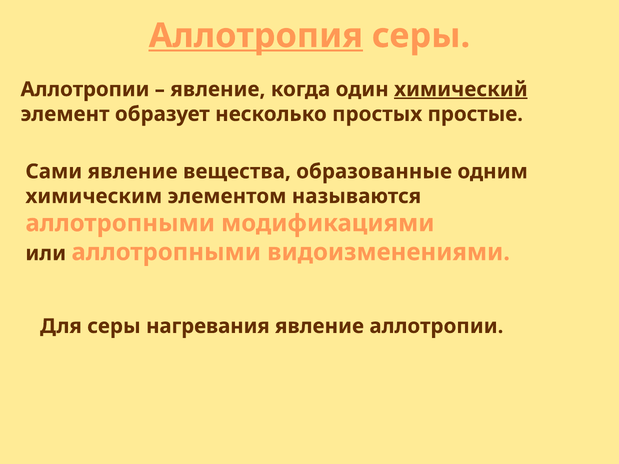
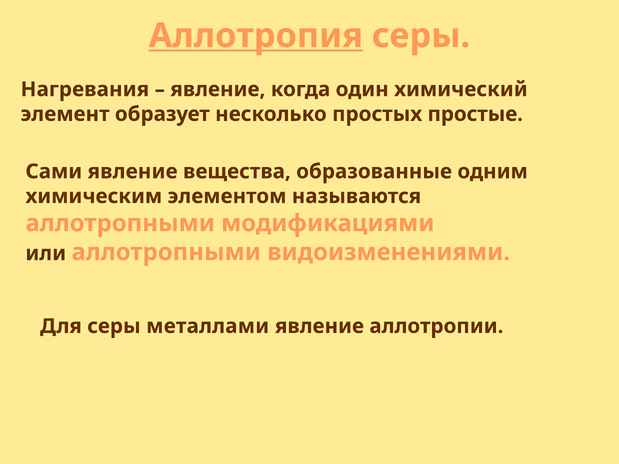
Аллотропии: Аллотропии -> Нагревания (85, 89)
химический underline: present -> none (461, 89)
нагревания: нагревания -> металлами (208, 326)
